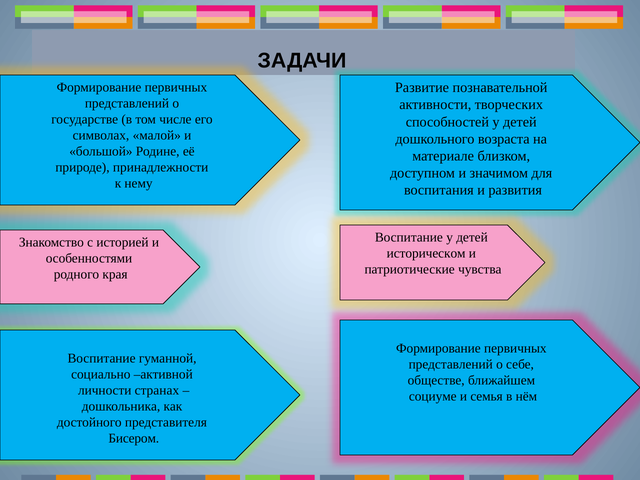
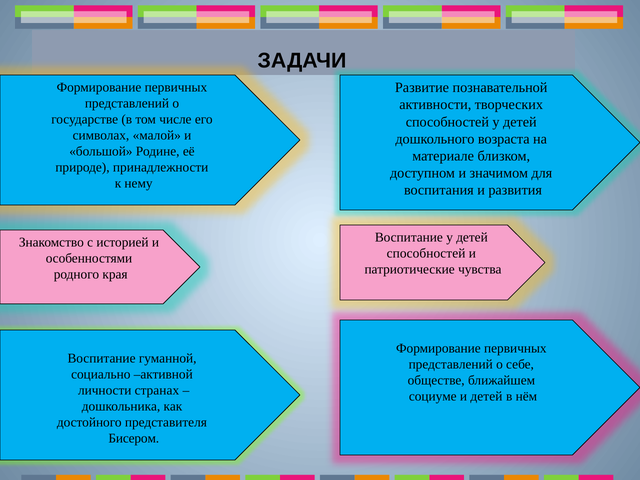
историческом: историческом -> способностей (426, 253)
и семья: семья -> детей (486, 396)
